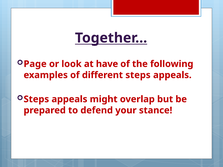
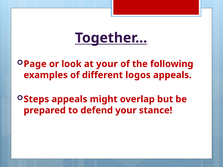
at have: have -> your (107, 64)
different steps: steps -> logos (138, 75)
